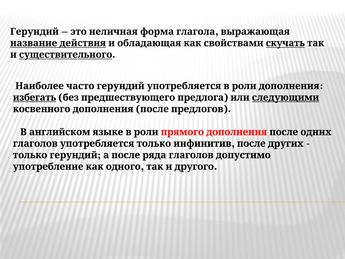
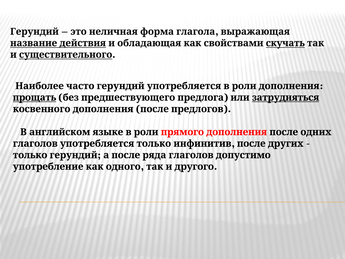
избегать: избегать -> прощать (34, 97)
следующими: следующими -> затрудняться (286, 97)
